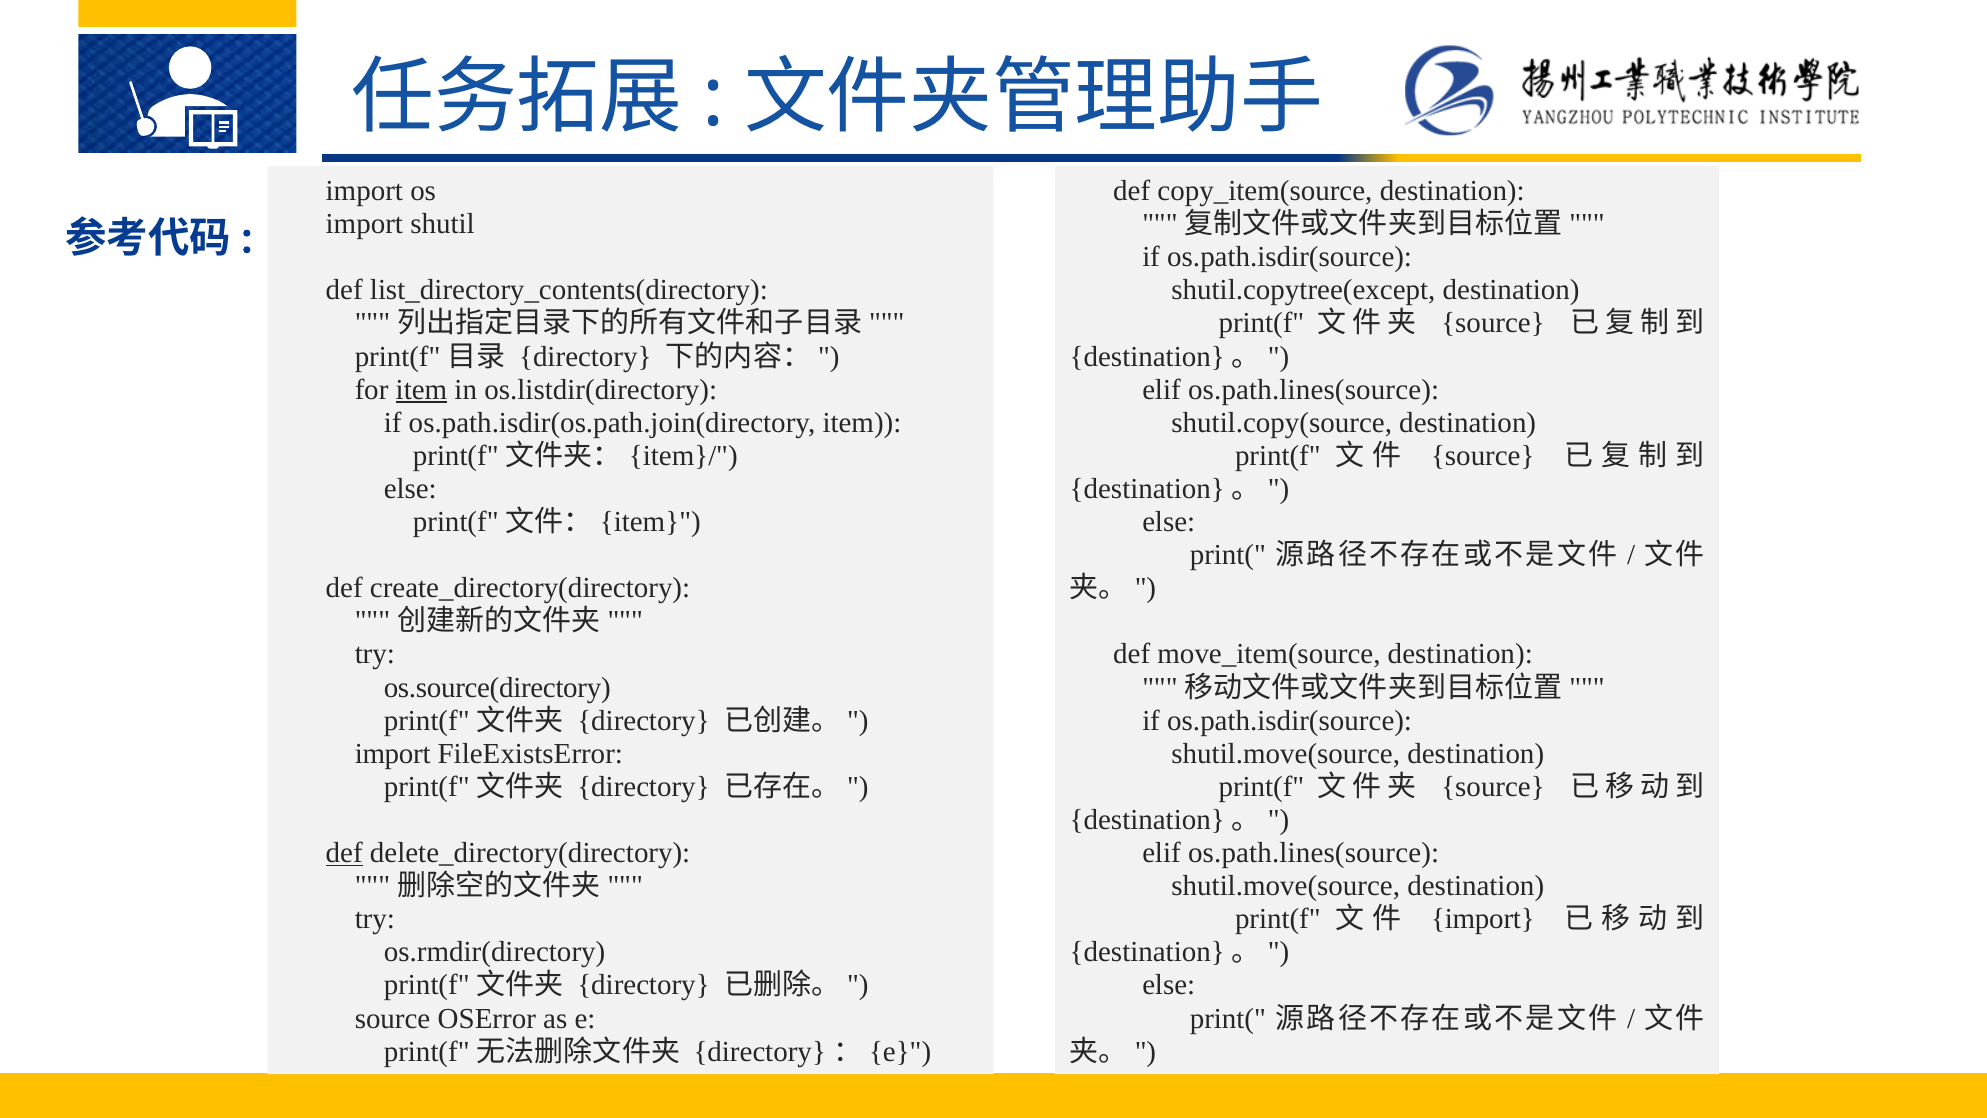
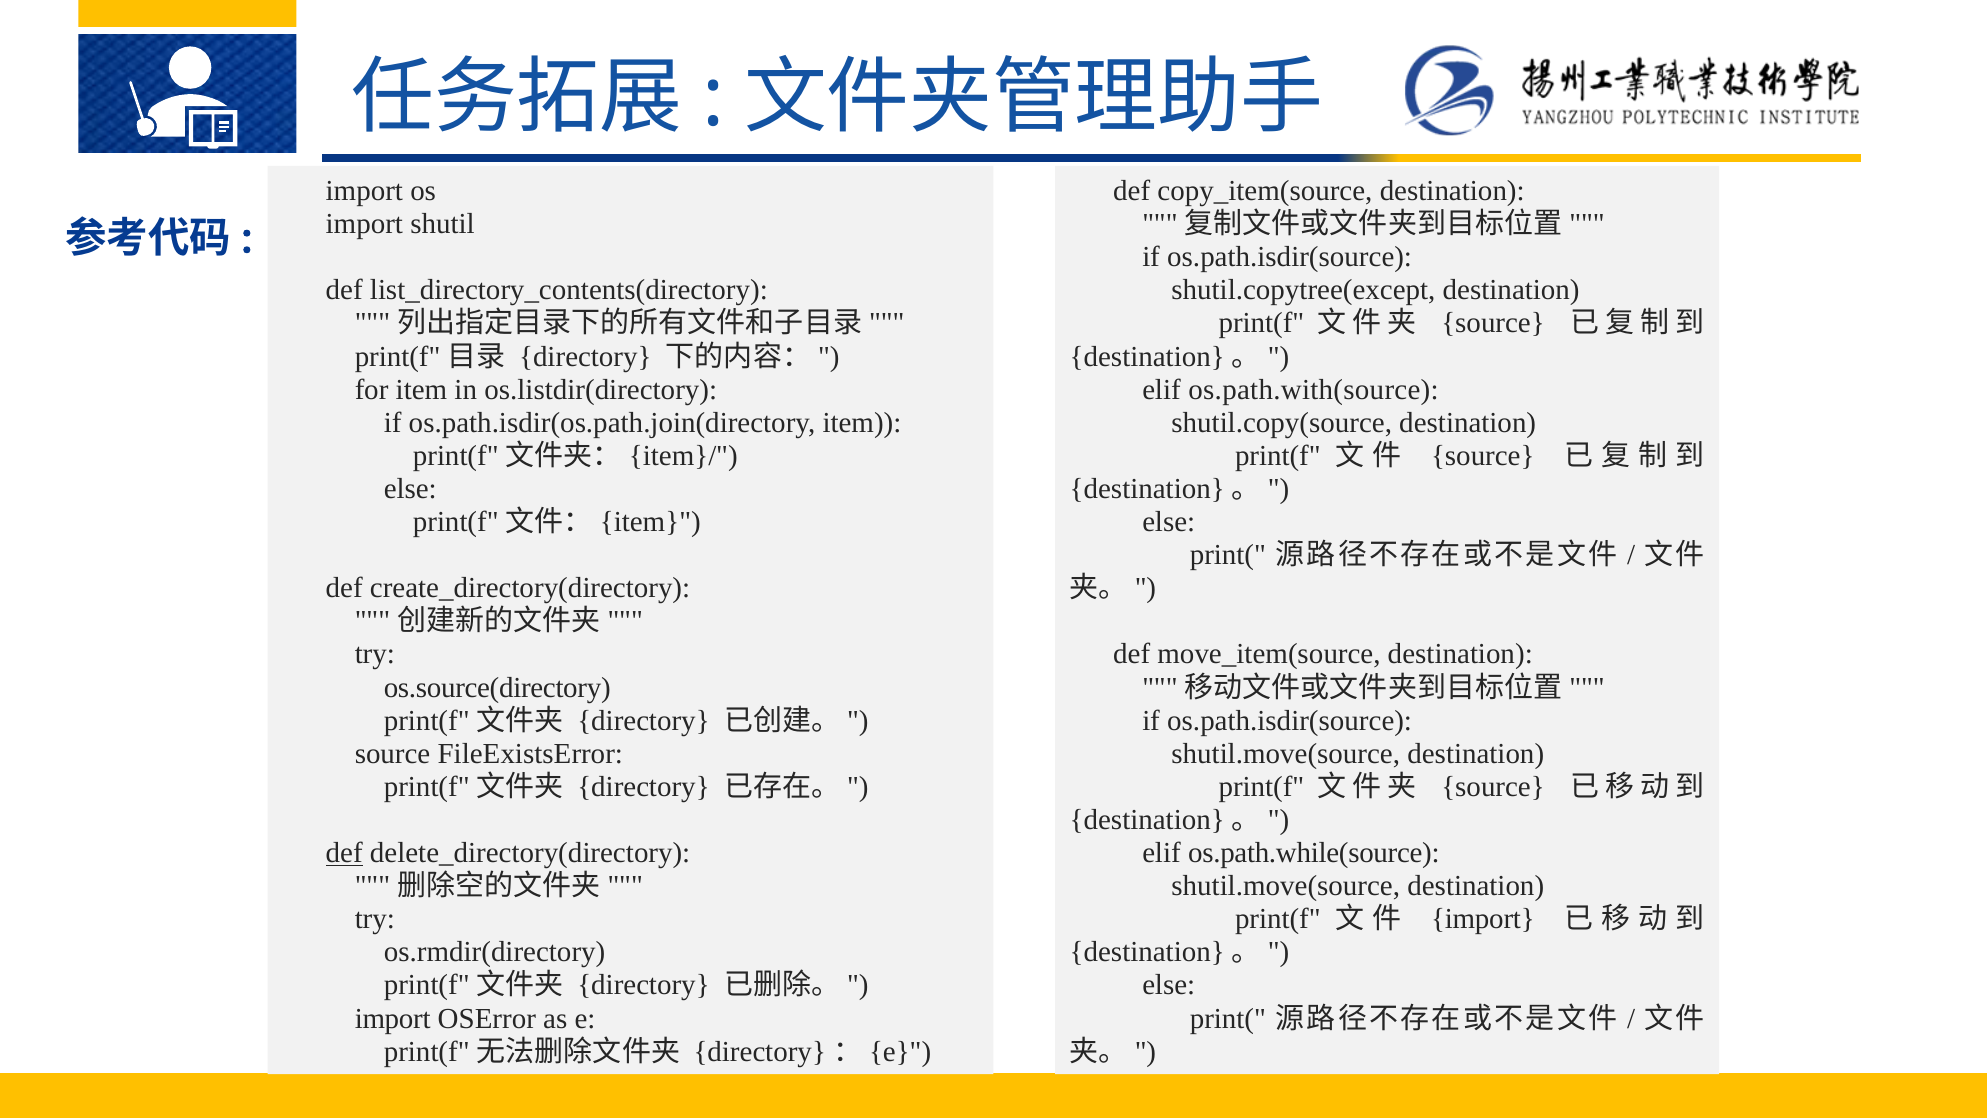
item underline: present -> none (421, 389)
os.path.lines(source: os.path.lines(source -> os.path.with(source (1314, 389)
import: import -> source (393, 753)
os.path.lines(source: os.path.lines(source -> os.path.while(source (1314, 853)
source: source -> import (393, 1018)
